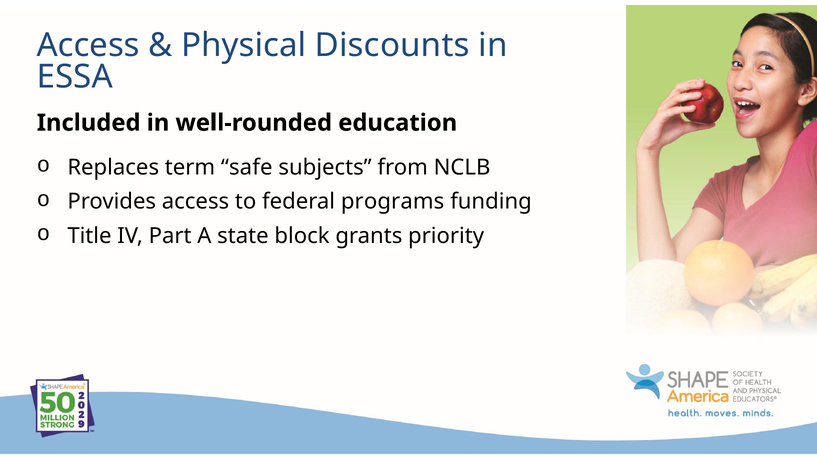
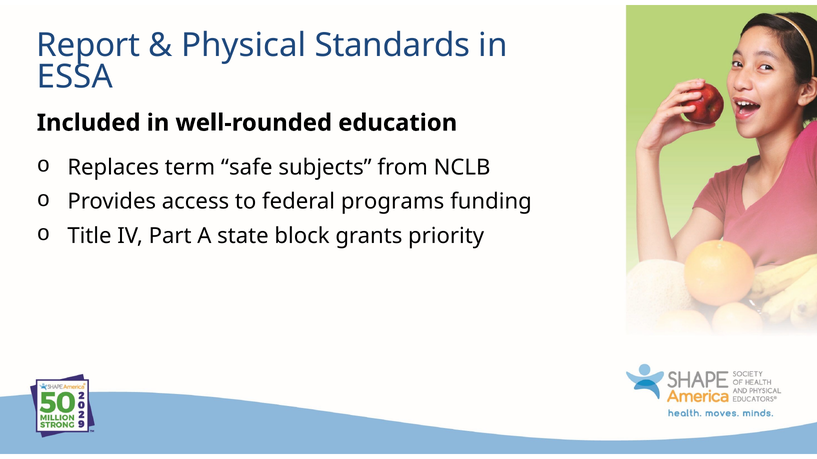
Access: Access -> Report (88, 45)
Discounts: Discounts -> Standards (392, 45)
